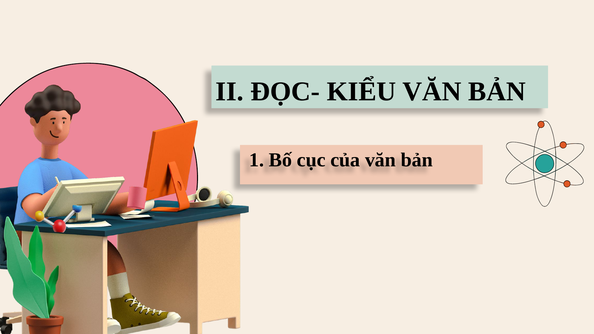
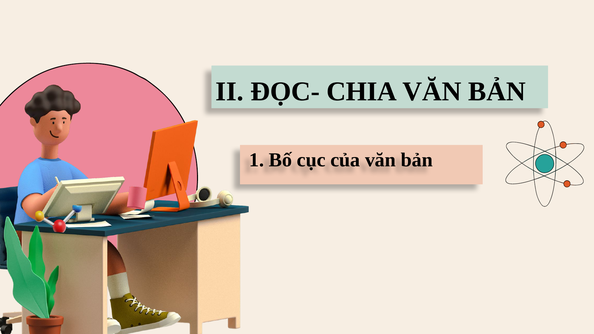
KIỂU: KIỂU -> CHIA (362, 92)
